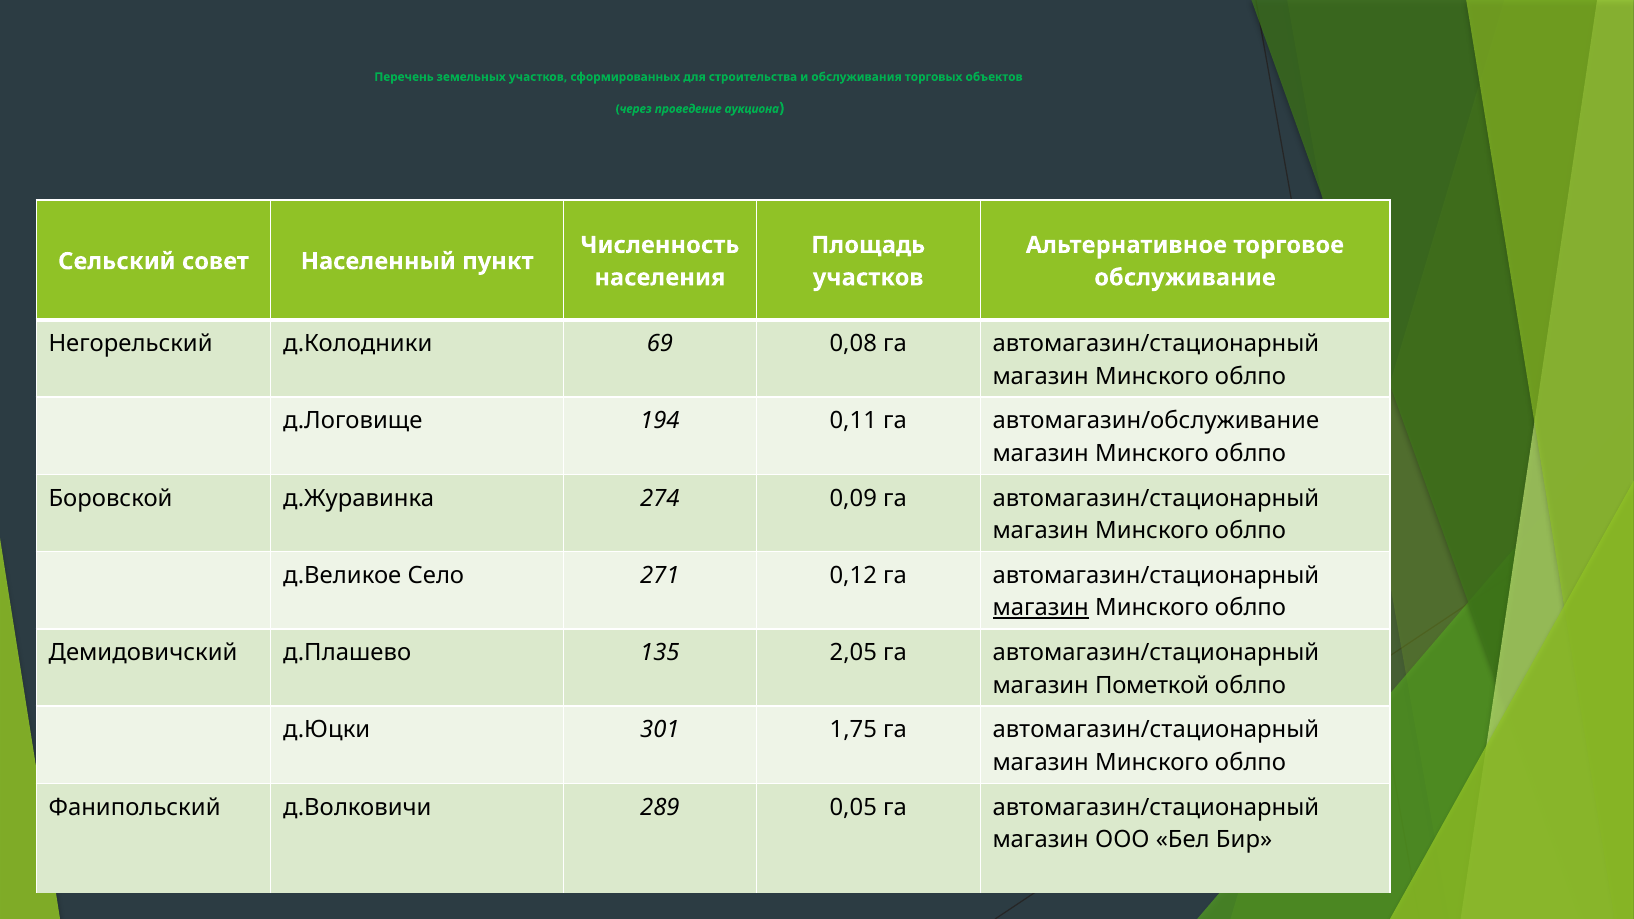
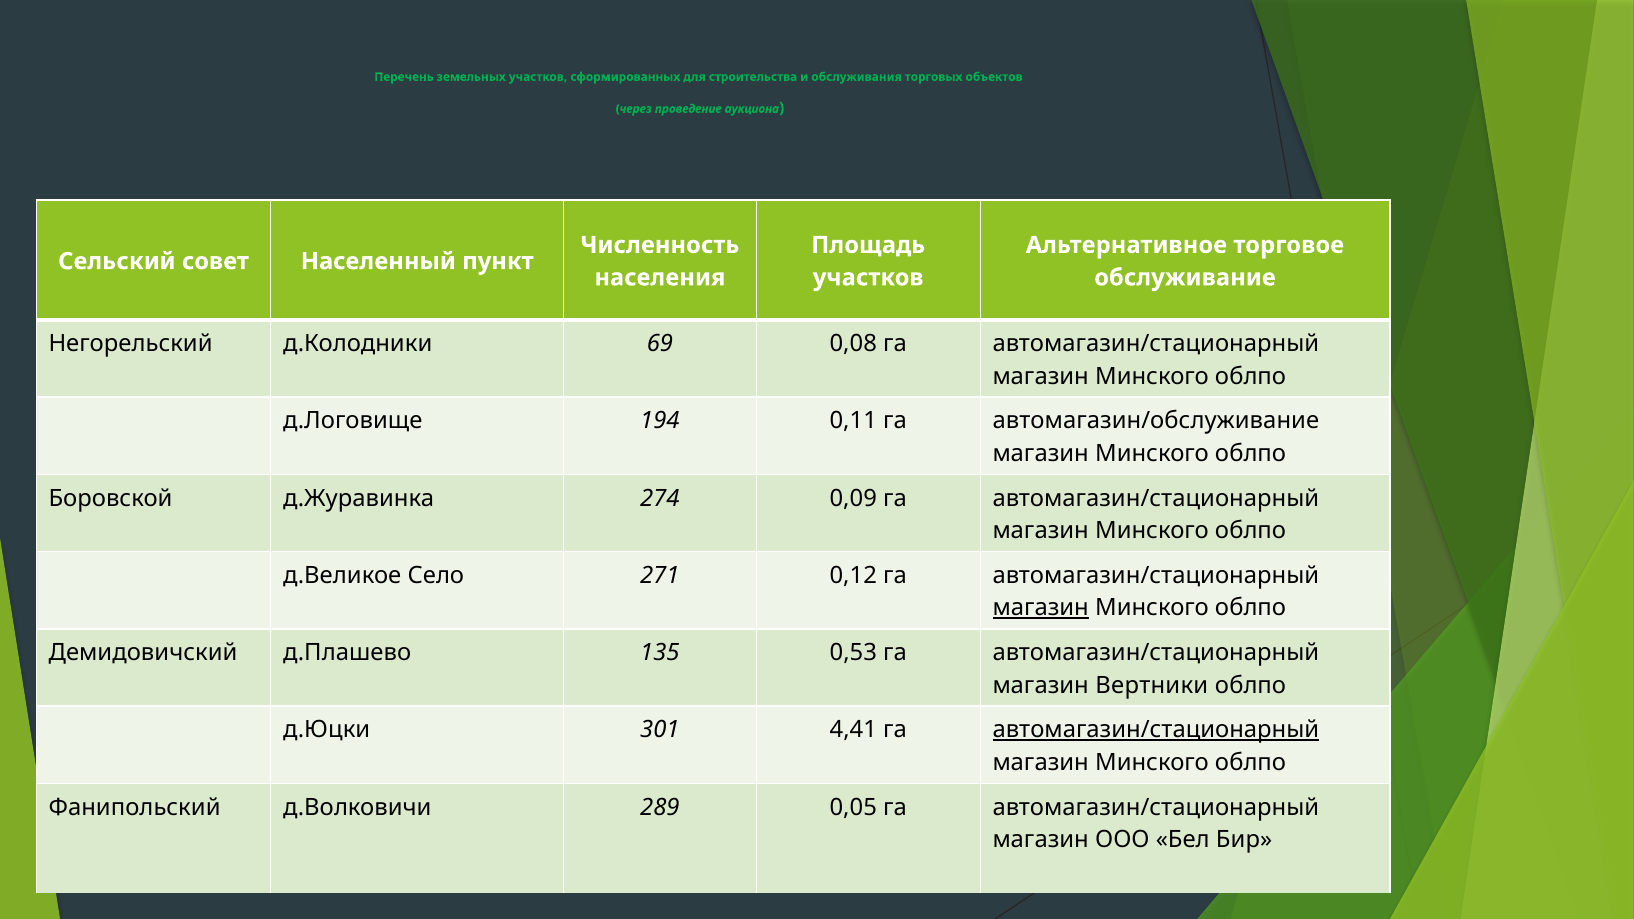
2,05: 2,05 -> 0,53 (853, 653)
Пометкой: Пометкой -> Вертники (1152, 685)
1,75: 1,75 -> 4,41 (853, 730)
автомагазин/стационарный underline: none -> present (1156, 730)
